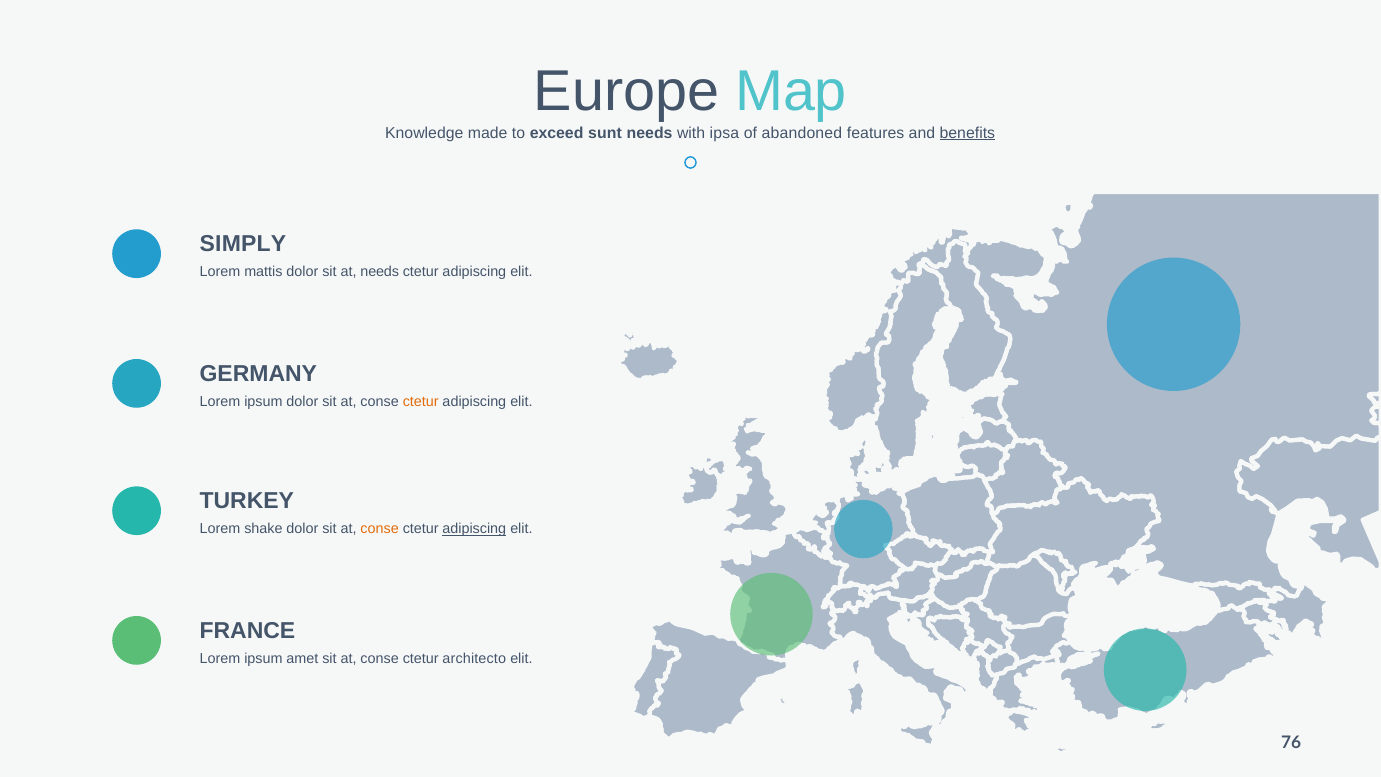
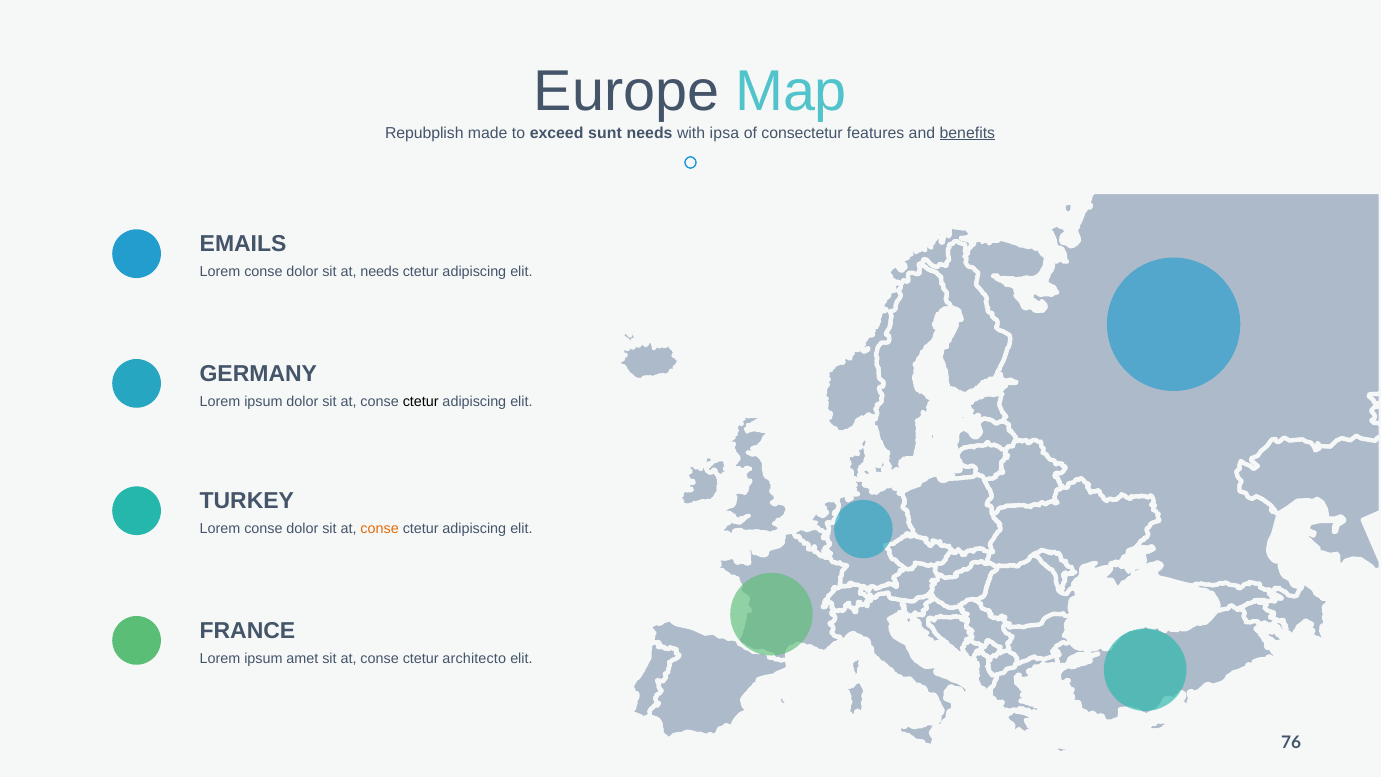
Knowledge: Knowledge -> Repubplish (424, 133)
abandoned: abandoned -> consectetur (802, 133)
SIMPLY: SIMPLY -> EMAILS (243, 244)
mattis: mattis -> conse (263, 272)
ctetur colour: orange -> black (421, 401)
shake: shake -> conse (263, 529)
adipiscing underline: present -> none (474, 529)
